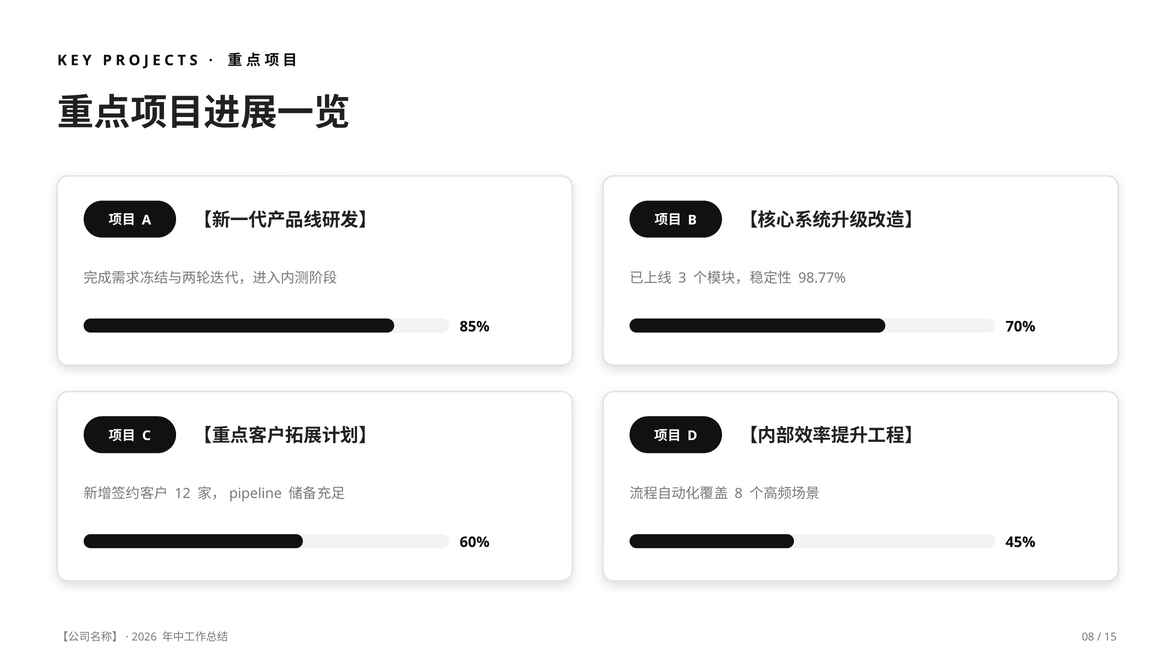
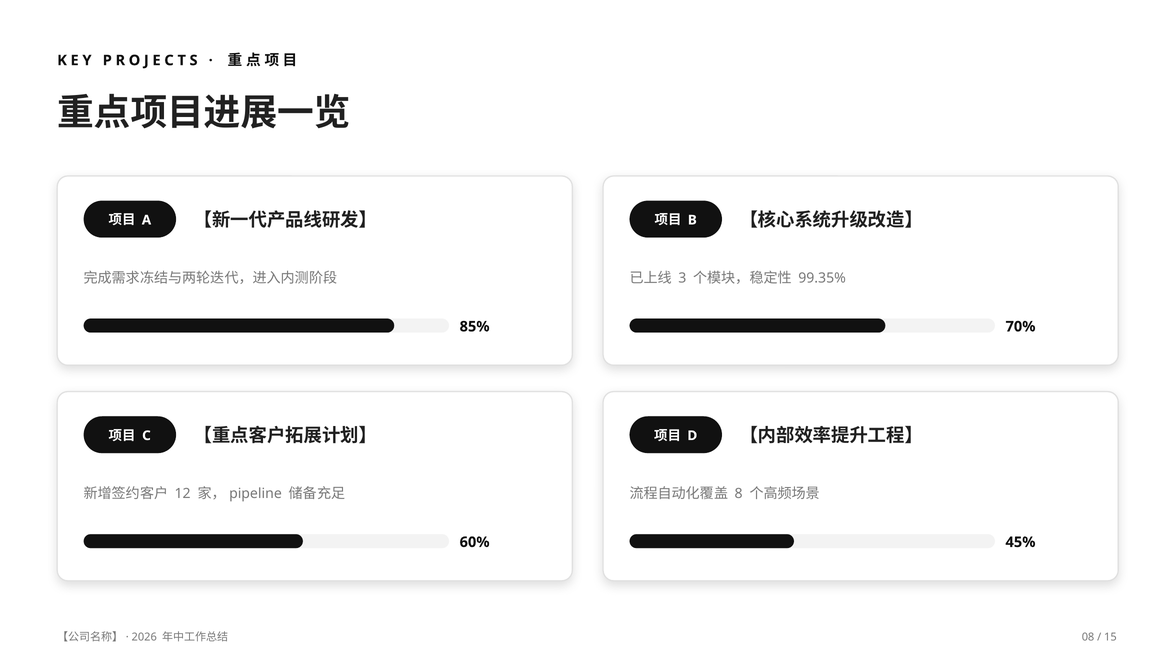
98.77%: 98.77% -> 99.35% (822, 278)
